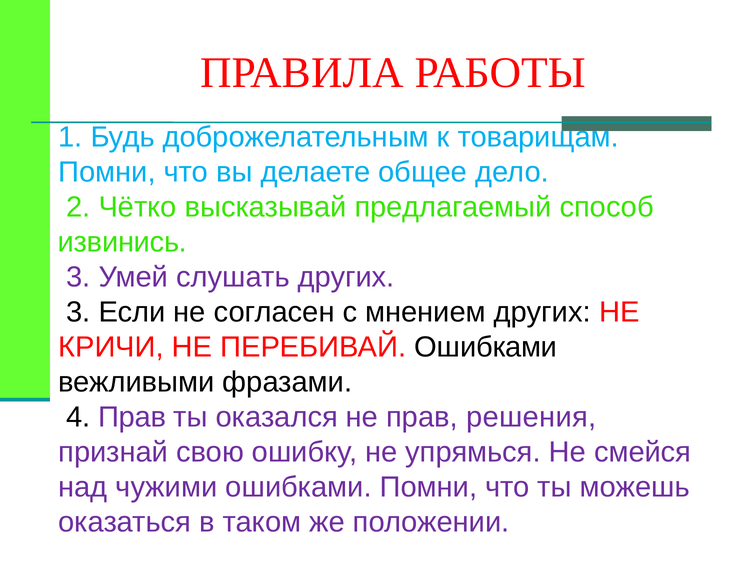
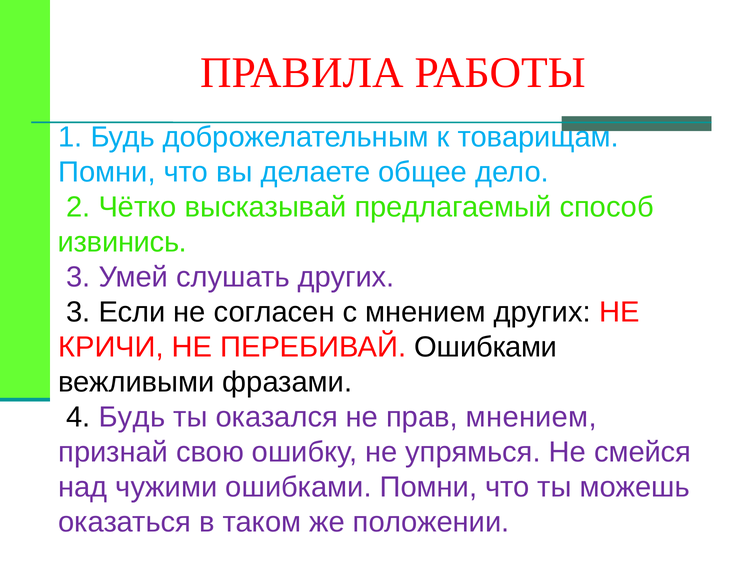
4 Прав: Прав -> Будь (132, 417)
прав решения: решения -> мнением (531, 417)
